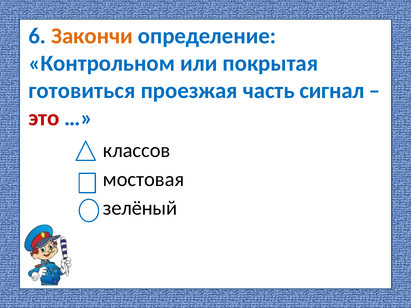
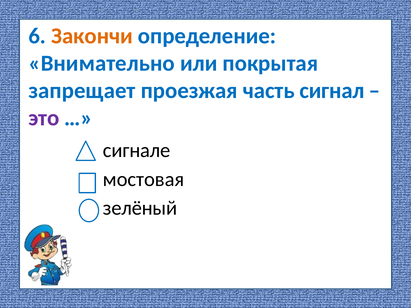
Контрольном: Контрольном -> Внимательно (102, 63)
готовиться: готовиться -> запрещает (82, 91)
это colour: red -> purple (44, 118)
классов: классов -> сигнале (137, 151)
